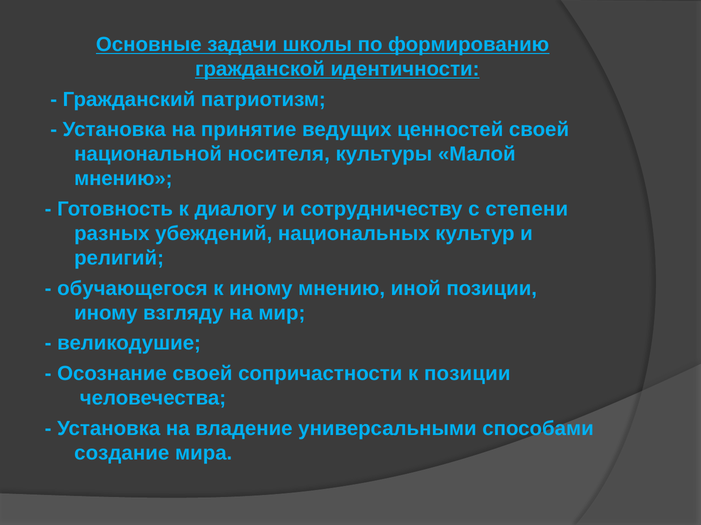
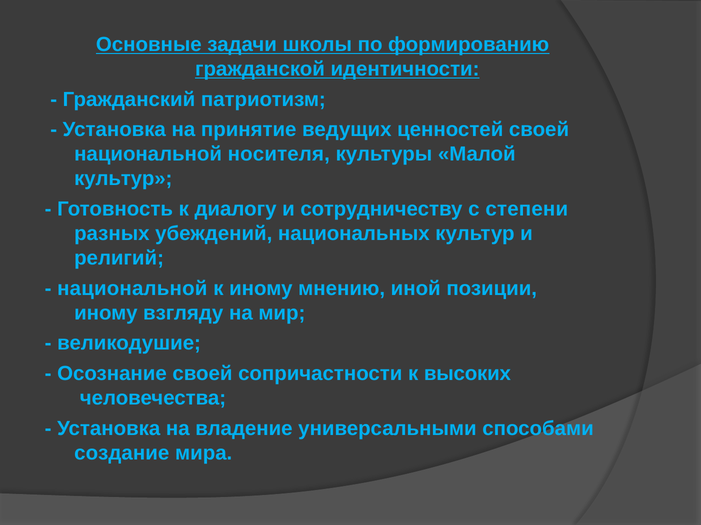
мнению: мнению -> культур (123, 179)
обучающегося: обучающегося -> национальной (132, 289)
к позиции: позиции -> высоких (467, 374)
